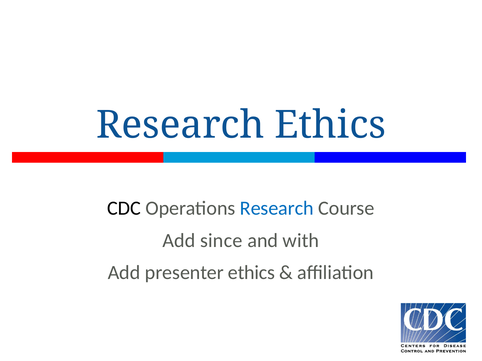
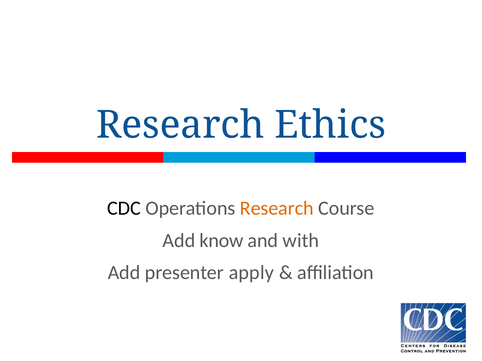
Research colour: blue -> orange (277, 209)
since: since -> know (221, 241)
presenter ethics: ethics -> apply (251, 273)
